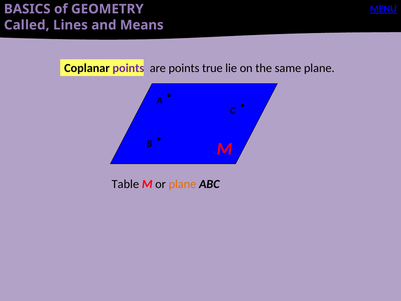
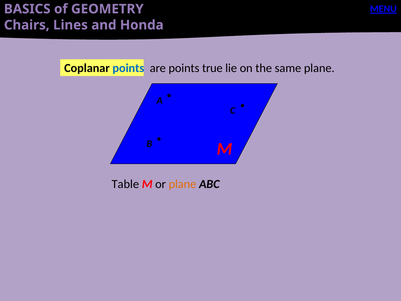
Called: Called -> Chairs (27, 25)
Means: Means -> Honda (142, 25)
points colour: purple -> blue (128, 68)
